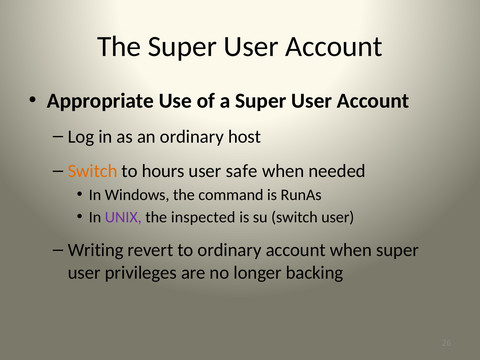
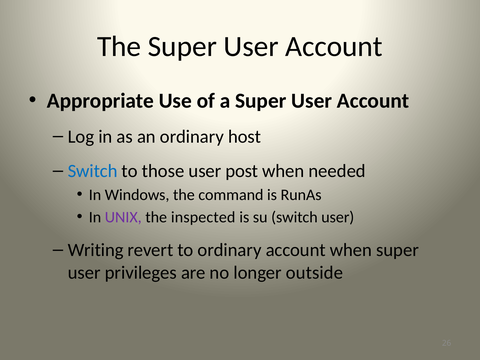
Switch colour: orange -> blue (93, 171)
hours: hours -> those (163, 171)
safe: safe -> post (242, 171)
backing: backing -> outside (314, 273)
